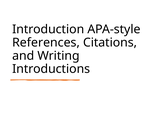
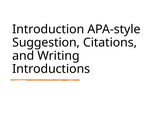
References: References -> Suggestion (46, 43)
